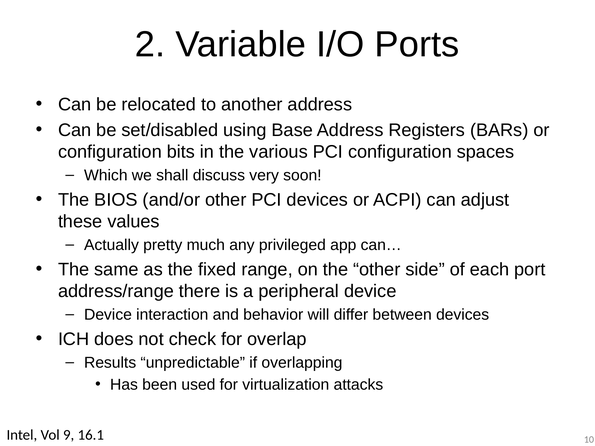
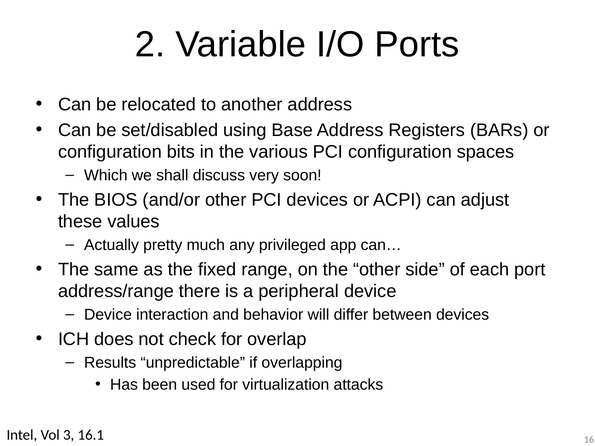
9: 9 -> 3 (69, 435)
10: 10 -> 16 (589, 440)
